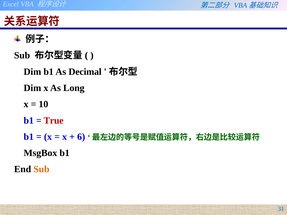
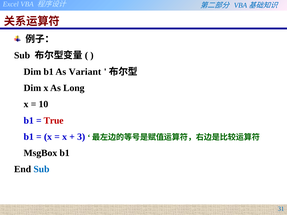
Decimal: Decimal -> Variant (85, 72)
6: 6 -> 3 (81, 137)
Sub colour: orange -> blue (41, 169)
